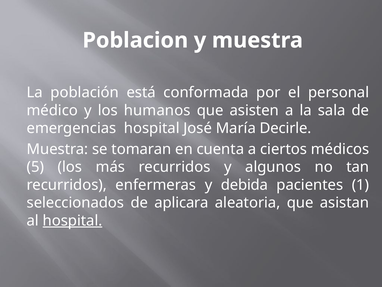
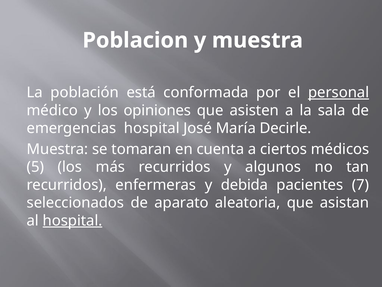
personal underline: none -> present (339, 92)
humanos: humanos -> opiniones (157, 110)
1: 1 -> 7 (360, 185)
aplicara: aplicara -> aparato (182, 202)
